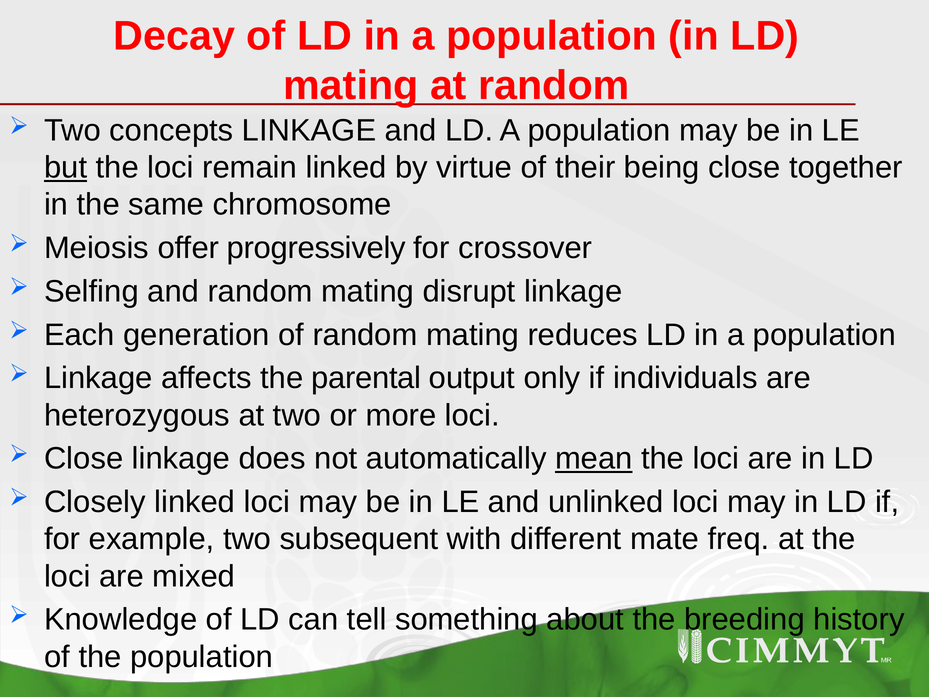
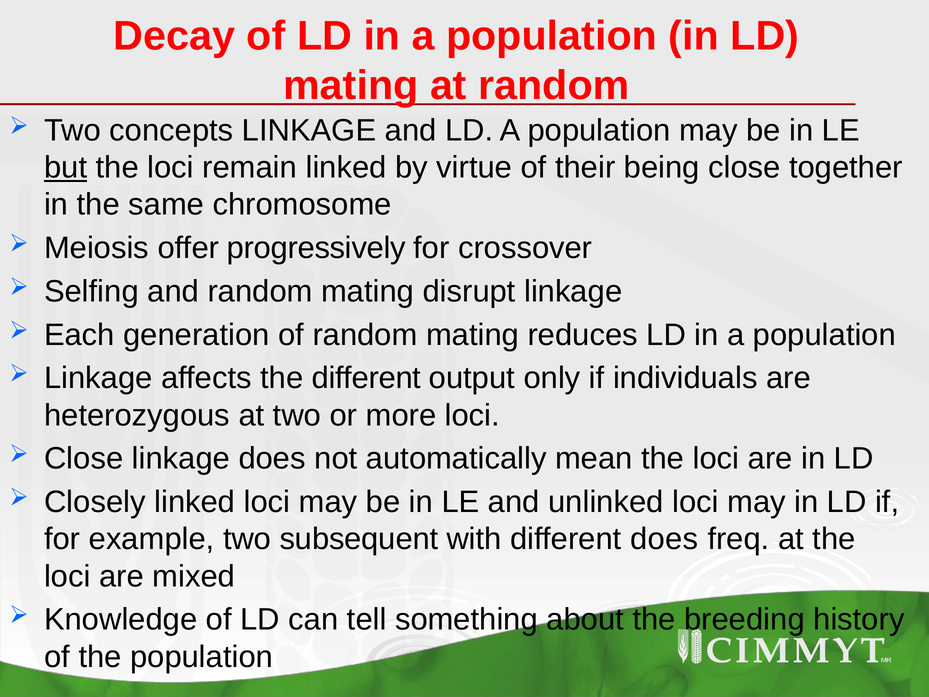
the parental: parental -> different (366, 378)
mean underline: present -> none (594, 459)
different mate: mate -> does (664, 539)
